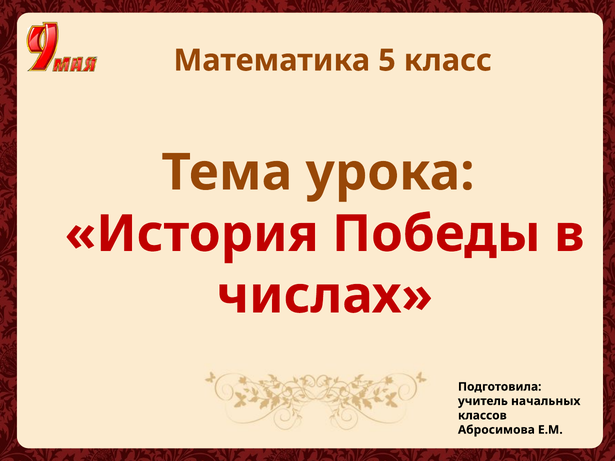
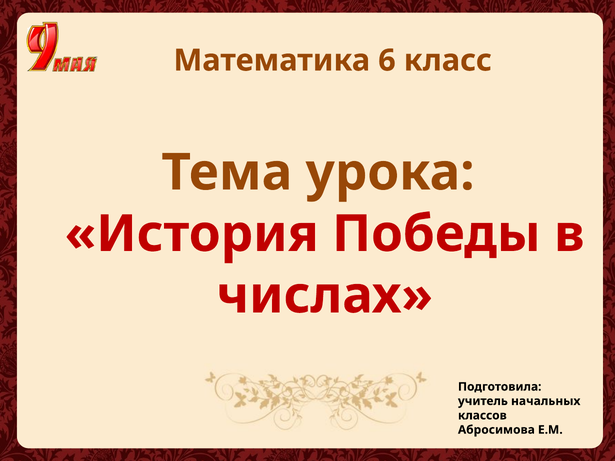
5: 5 -> 6 (387, 61)
